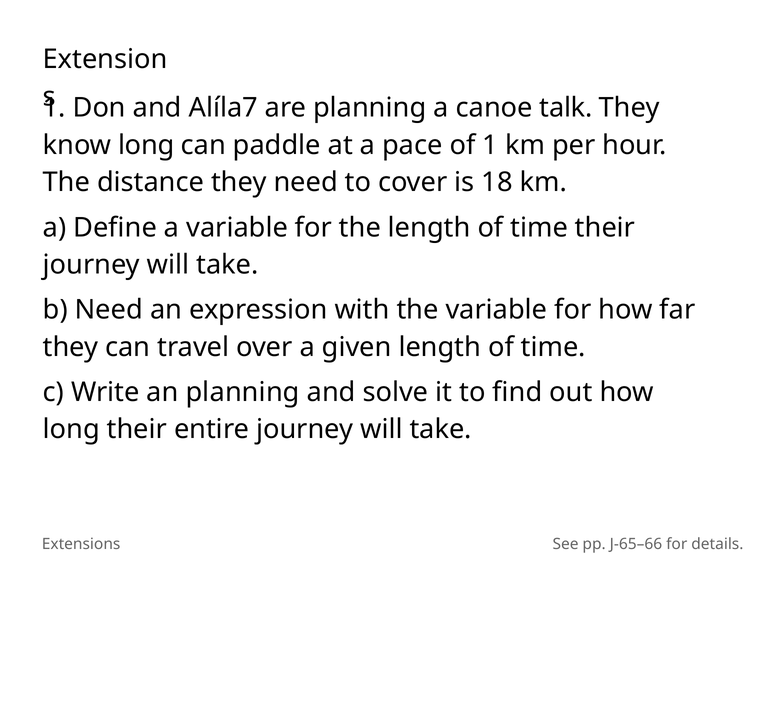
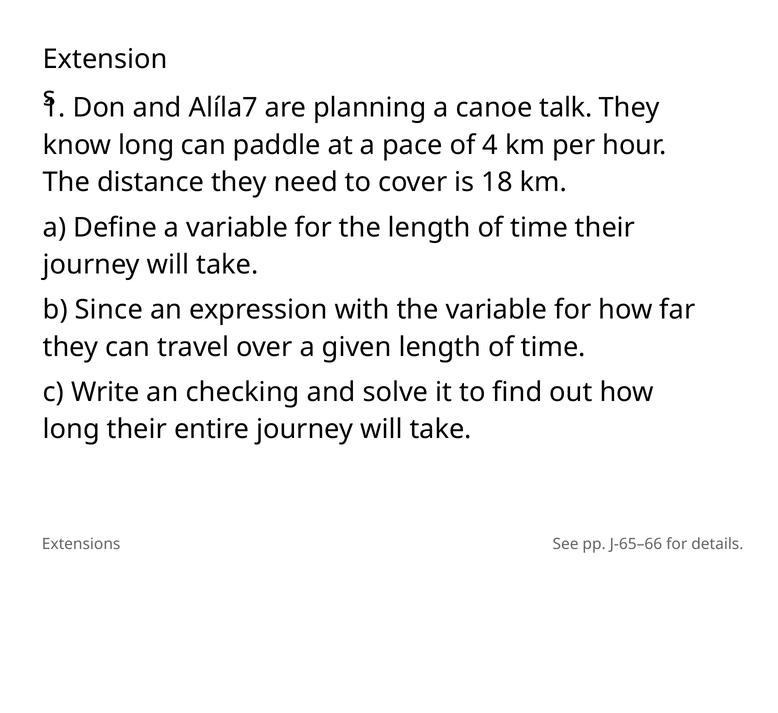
of 1: 1 -> 4 (490, 145)
b Need: Need -> Since (109, 310)
an planning: planning -> checking (243, 392)
